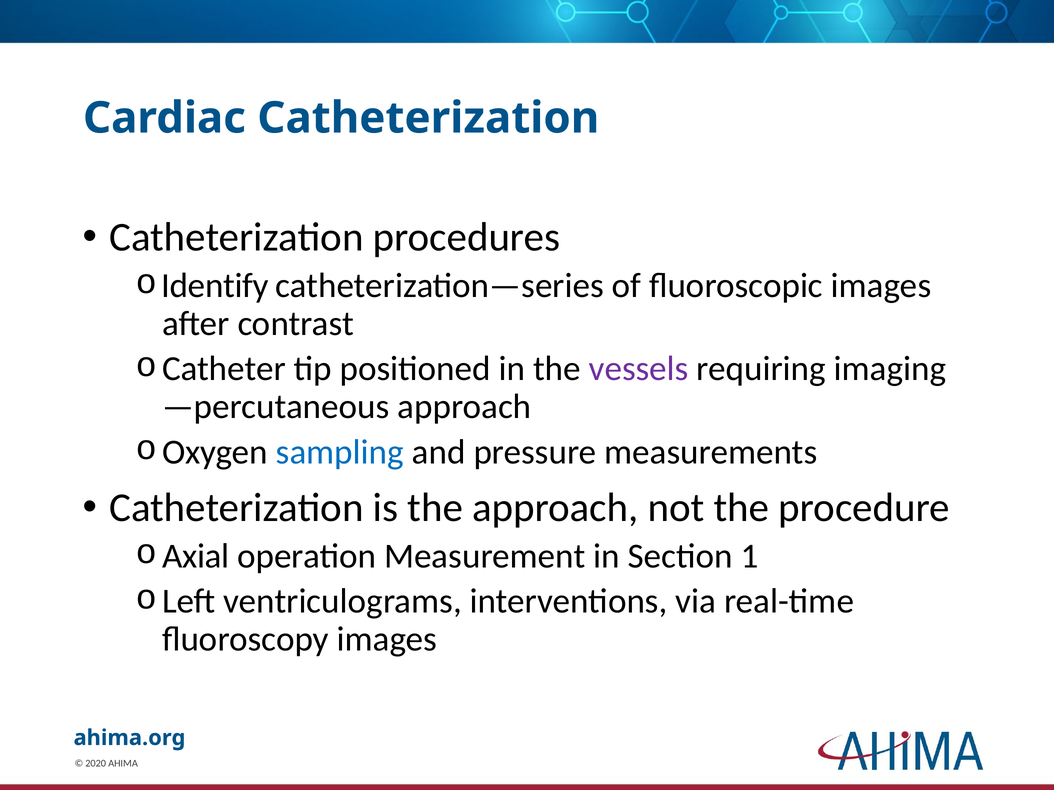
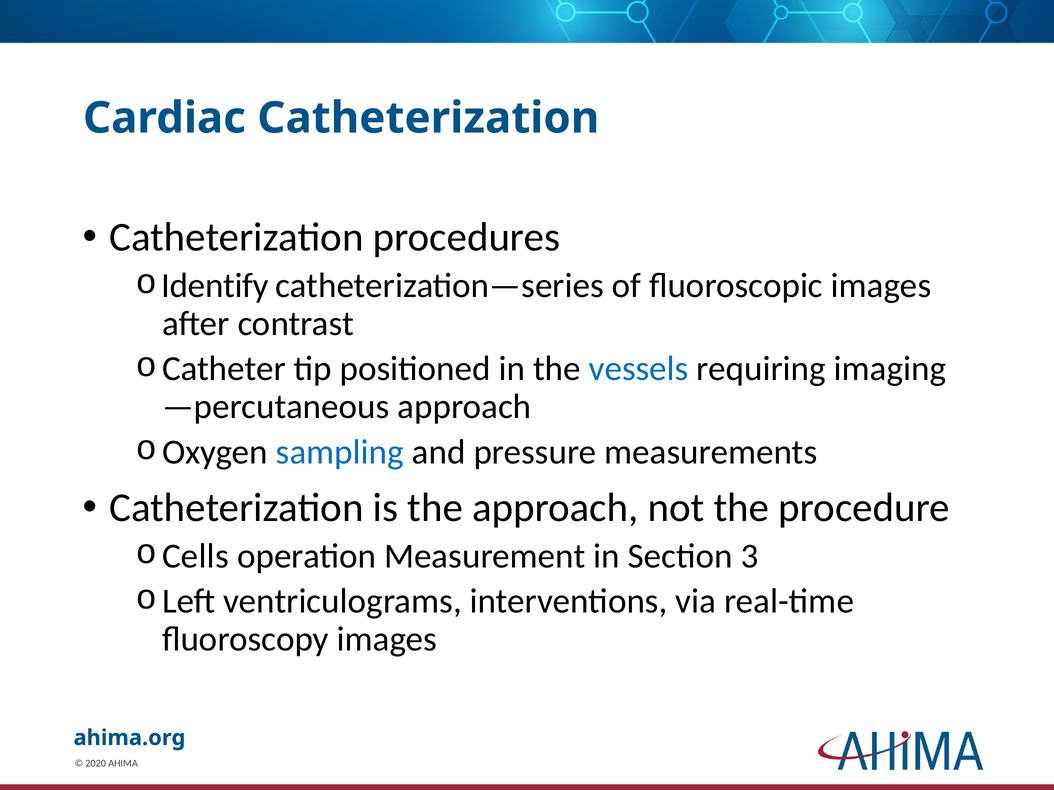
vessels colour: purple -> blue (639, 369)
Axial: Axial -> Cells (195, 556)
1: 1 -> 3 (749, 556)
